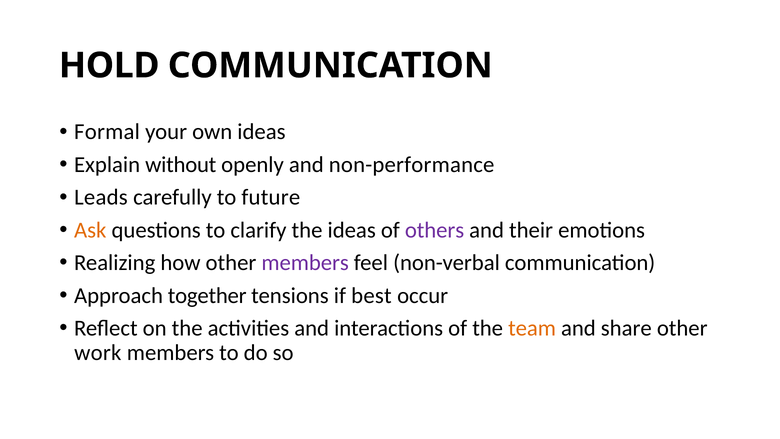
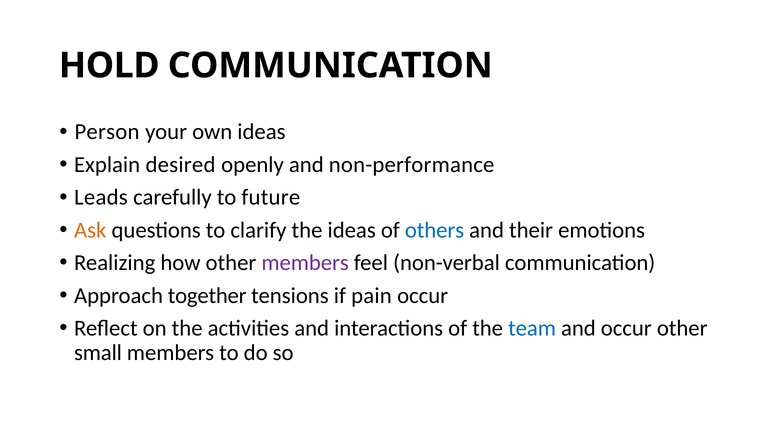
Formal: Formal -> Person (107, 132)
without: without -> desired (181, 165)
others colour: purple -> blue (435, 230)
best: best -> pain (371, 295)
team colour: orange -> blue (532, 328)
and share: share -> occur (626, 328)
work: work -> small (98, 353)
